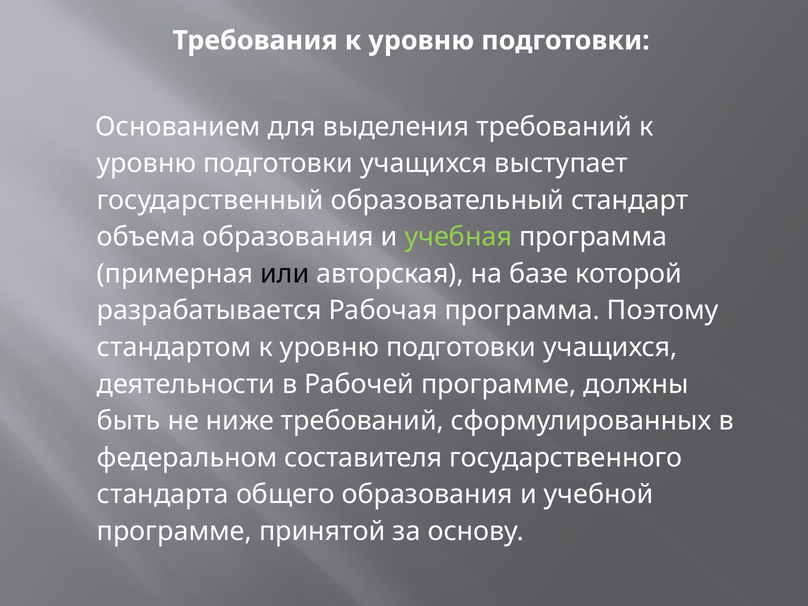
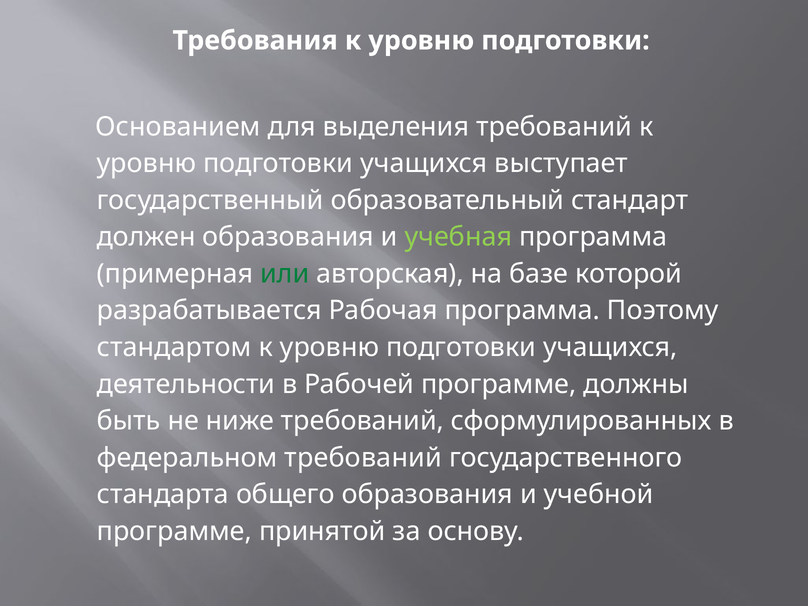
объема: объема -> должен (146, 237)
или colour: black -> green (285, 274)
федеральном составителя: составителя -> требований (363, 458)
